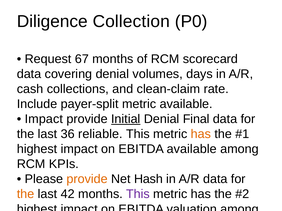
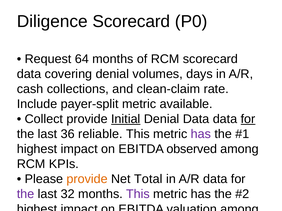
Diligence Collection: Collection -> Scorecard (131, 21)
67: 67 -> 64 (82, 59)
Impact: Impact -> Collect (44, 119)
Denial Final: Final -> Data (196, 119)
for underline: none -> present (248, 119)
has colour: orange -> purple (201, 134)
EBITDA available: available -> observed (192, 149)
Hash: Hash -> Total (148, 179)
the colour: orange -> purple (26, 195)
42: 42 -> 32 (68, 195)
